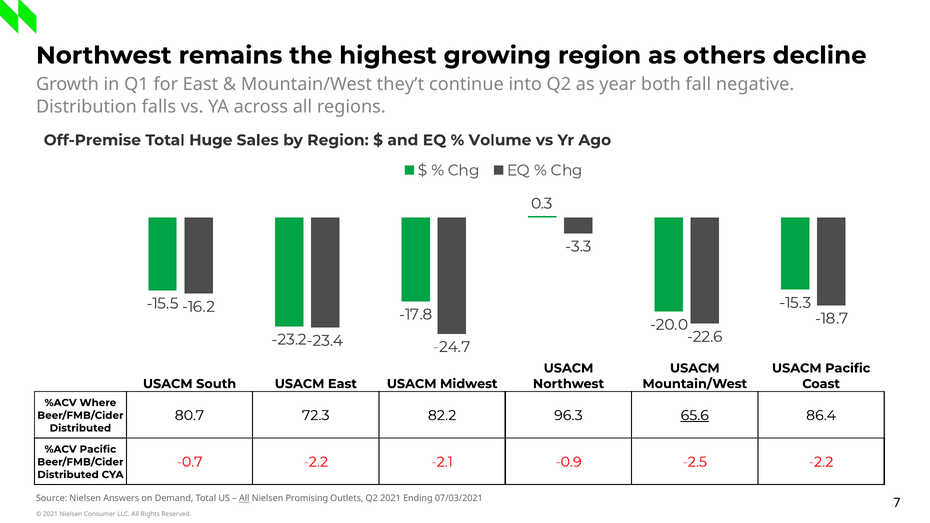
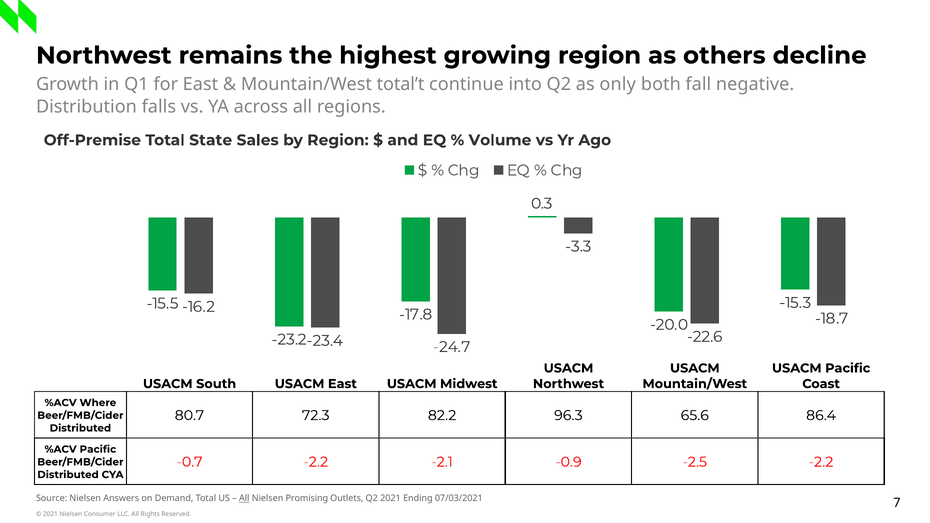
they’t: they’t -> total’t (401, 85)
year: year -> only (618, 85)
Huge: Huge -> State (211, 140)
65.6 underline: present -> none (695, 415)
